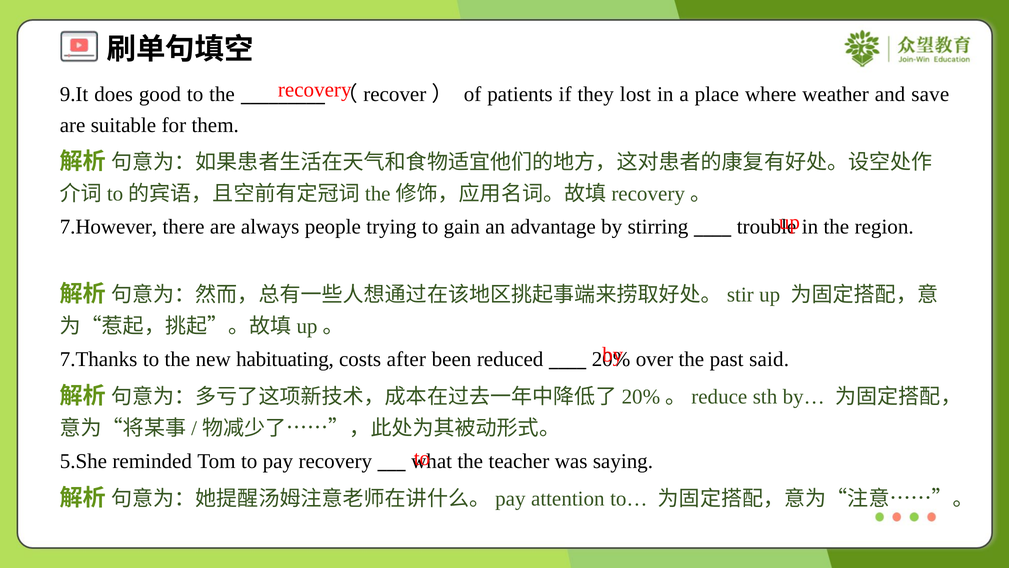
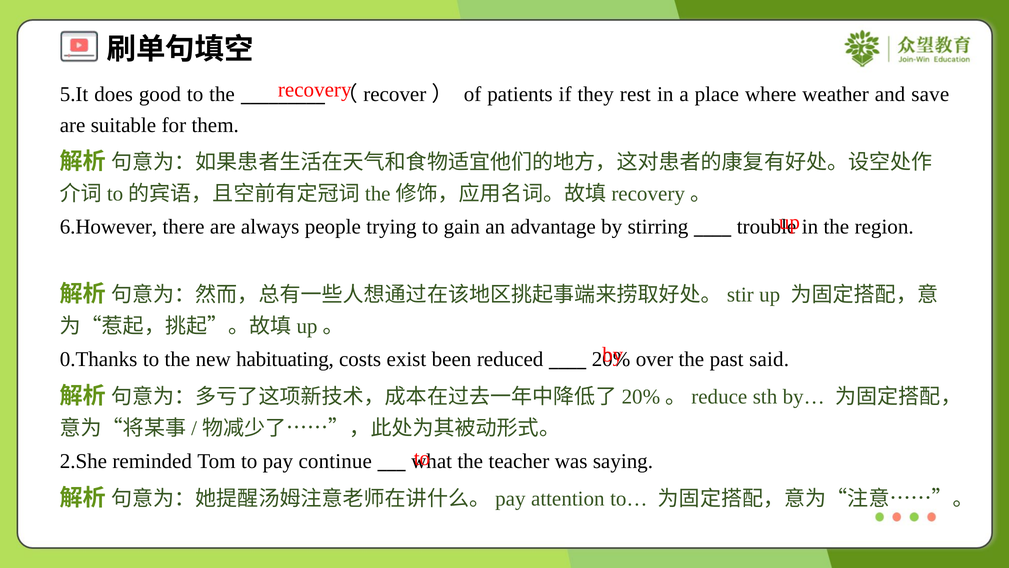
9.It: 9.It -> 5.It (74, 94)
lost: lost -> rest (635, 94)
7.However: 7.However -> 6.However (108, 227)
7.Thanks: 7.Thanks -> 0.Thanks (99, 359)
after: after -> exist (406, 359)
5.She: 5.She -> 2.She (83, 461)
pay recovery: recovery -> continue (335, 461)
